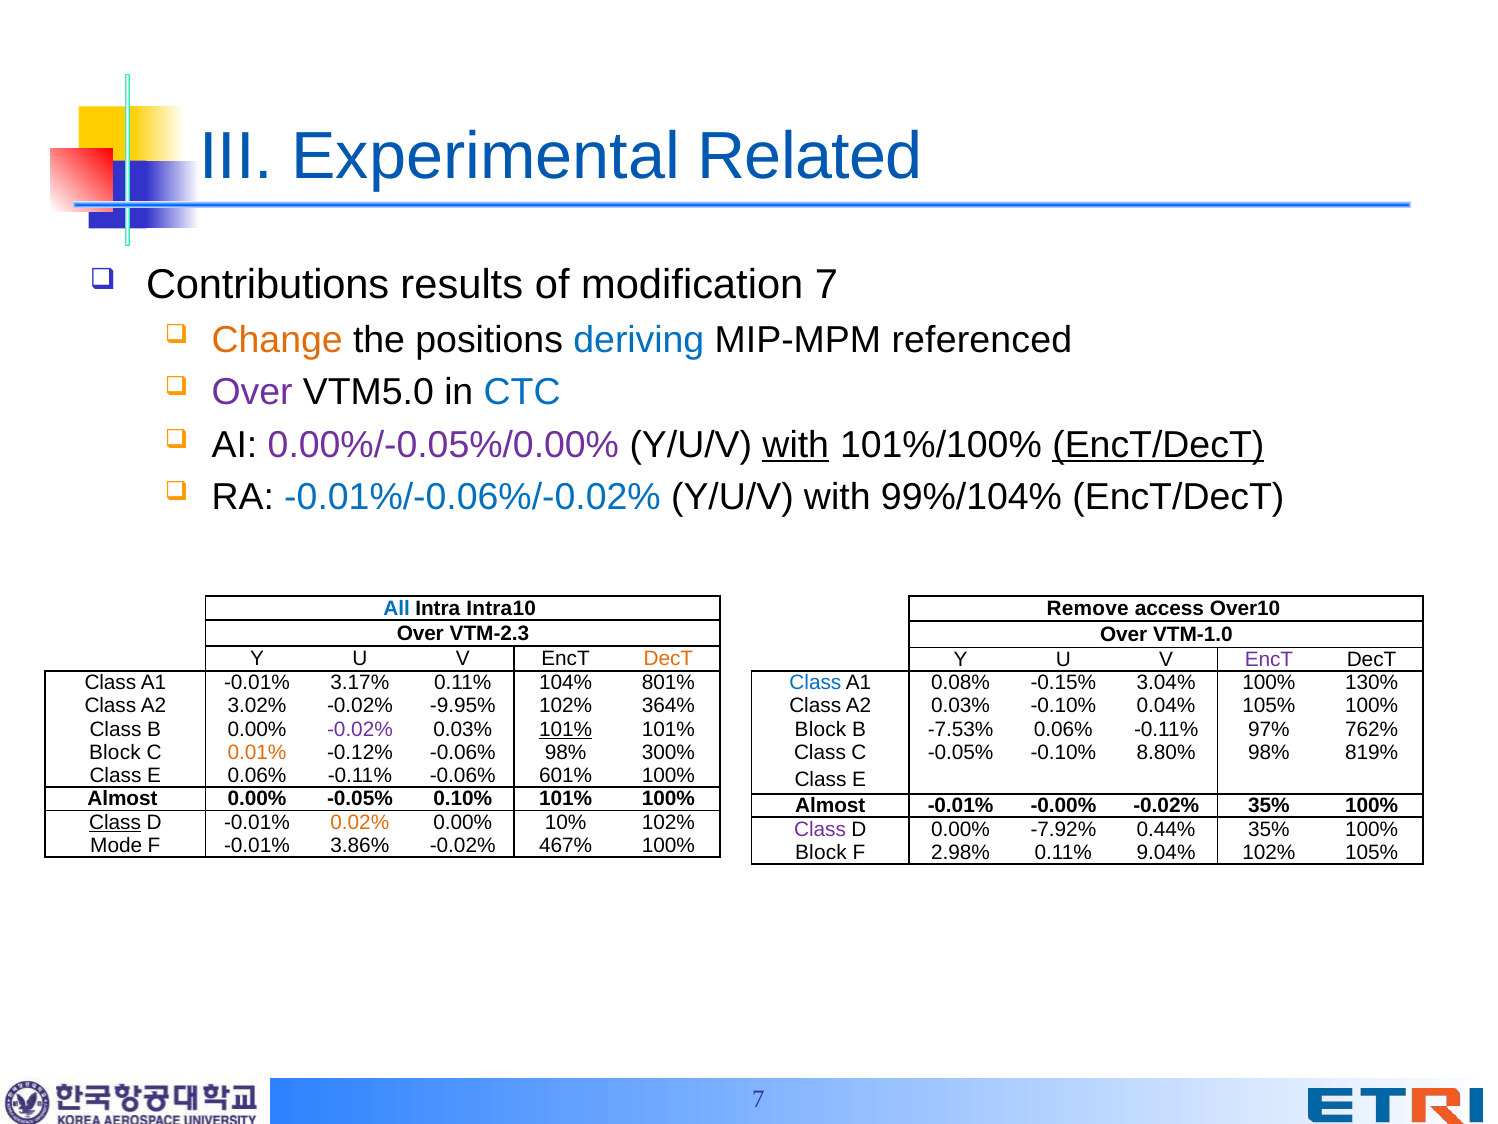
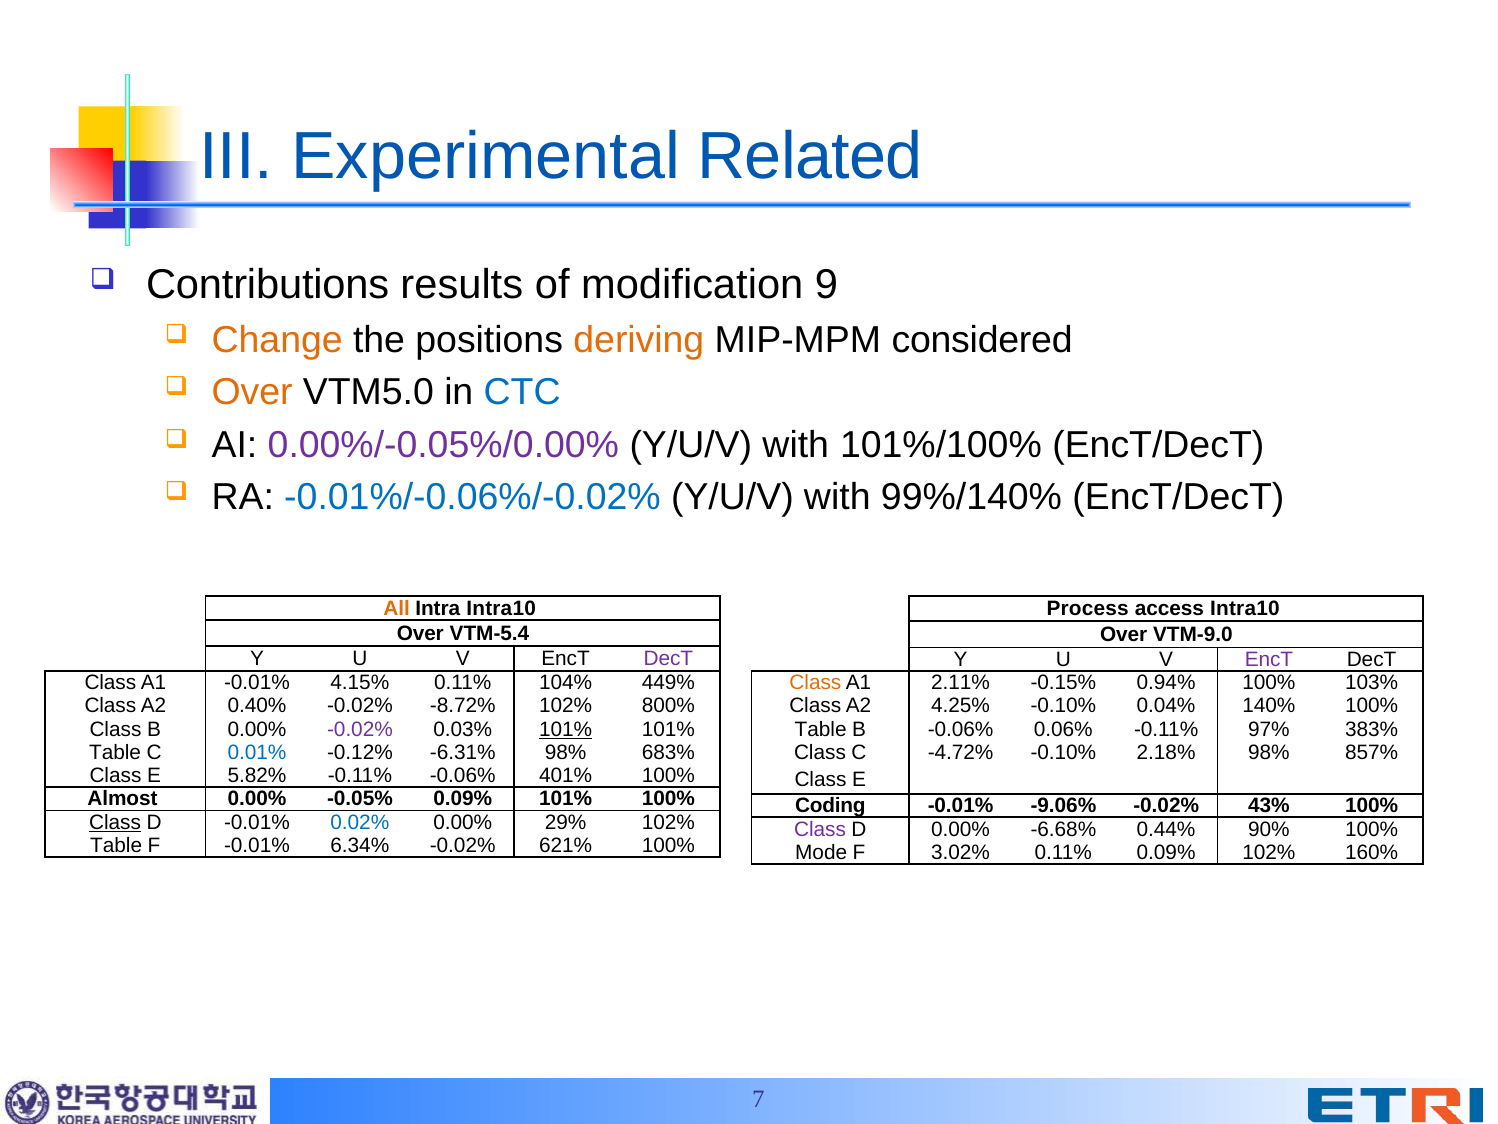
modification 7: 7 -> 9 (826, 285)
deriving colour: blue -> orange (639, 340)
referenced: referenced -> considered (982, 340)
Over colour: purple -> orange (252, 392)
with underline: present -> none (796, 445)
EncT/DecT underline: present -> none (1158, 445)
99%/104%: 99%/104% -> 99%/140% (971, 497)
All colour: blue -> orange (397, 608)
Remove: Remove -> Process (1088, 608)
access Over10: Over10 -> Intra10 (1245, 608)
VTM-2.3: VTM-2.3 -> VTM-5.4 (489, 633)
VTM-1.0: VTM-1.0 -> VTM-9.0 (1193, 634)
DecT colour: orange -> purple (668, 659)
3.17%: 3.17% -> 4.15% (360, 682)
801%: 801% -> 449% (668, 682)
Class colour: blue -> orange (815, 682)
0.08%: 0.08% -> 2.11% (961, 682)
3.04%: 3.04% -> 0.94% (1166, 682)
130%: 130% -> 103% (1372, 682)
3.02%: 3.02% -> 0.40% (257, 706)
-9.95%: -9.95% -> -8.72% (463, 706)
364%: 364% -> 800% (668, 706)
A2 0.03%: 0.03% -> 4.25% (961, 706)
0.04% 105%: 105% -> 140% (1269, 706)
Block: Block -> Table (821, 729)
B -7.53%: -7.53% -> -0.06% (961, 729)
762%: 762% -> 383% (1372, 729)
Block: Block -> Table (115, 752)
0.01% colour: orange -> blue (257, 752)
-0.12% -0.06%: -0.06% -> -6.31% (463, 752)
300%: 300% -> 683% (668, 752)
C -0.05%: -0.05% -> -4.72% (961, 752)
8.80%: 8.80% -> 2.18% (1166, 752)
819%: 819% -> 857% (1372, 752)
E 0.06%: 0.06% -> 5.82% (257, 775)
601%: 601% -> 401% (566, 775)
-0.05% 0.10%: 0.10% -> 0.09% (463, 799)
Almost: Almost -> Coding (830, 806)
-0.00%: -0.00% -> -9.06% (1063, 806)
-0.02% 35%: 35% -> 43% (1269, 806)
0.02% colour: orange -> blue (360, 822)
10%: 10% -> 29% (566, 822)
-7.92%: -7.92% -> -6.68% (1063, 829)
0.44% 35%: 35% -> 90% (1269, 829)
Mode: Mode -> Table (116, 845)
3.86%: 3.86% -> 6.34% (360, 845)
467%: 467% -> 621% (566, 845)
Block: Block -> Mode (821, 852)
2.98%: 2.98% -> 3.02% (961, 852)
0.11% 9.04%: 9.04% -> 0.09% (1166, 852)
102% 105%: 105% -> 160% (1372, 852)
